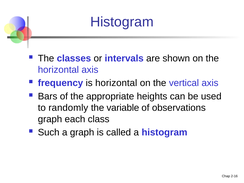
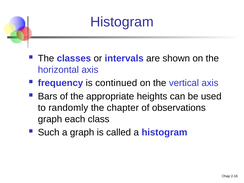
is horizontal: horizontal -> continued (116, 83)
variable: variable -> chapter (123, 108)
